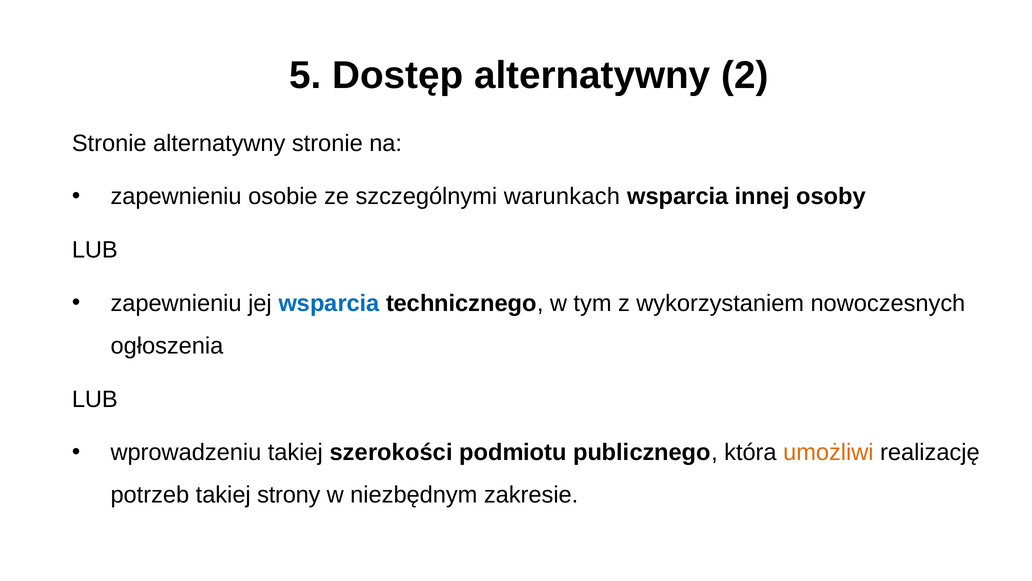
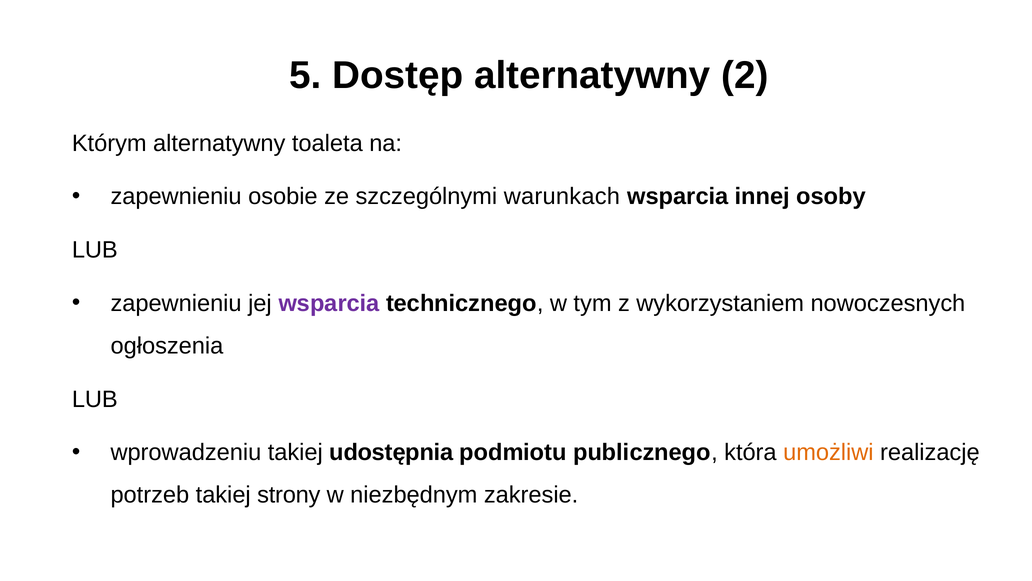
Stronie: Stronie -> Którym (109, 143)
alternatywny stronie: stronie -> toaleta (327, 143)
wsparcia colour: blue -> purple (329, 303)
szerokości: szerokości -> udostępnia (391, 452)
